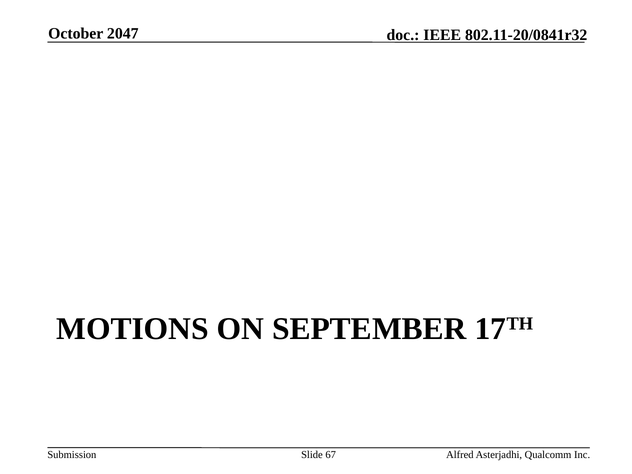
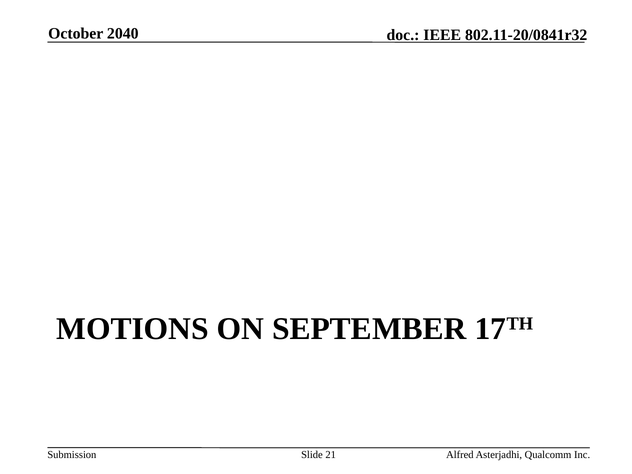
2047: 2047 -> 2040 (123, 34)
67: 67 -> 21 (331, 455)
